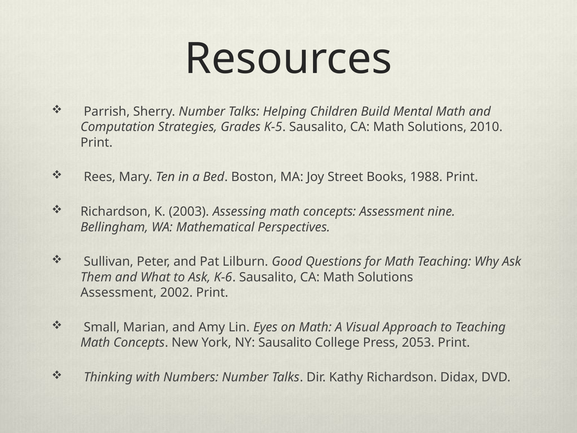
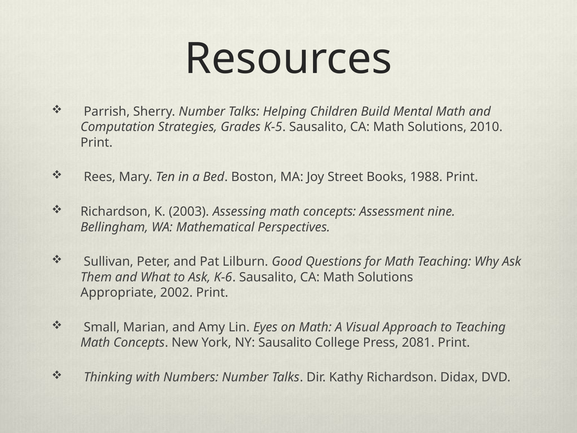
Assessment: Assessment -> Appropriate (119, 292)
2053: 2053 -> 2081 (418, 342)
